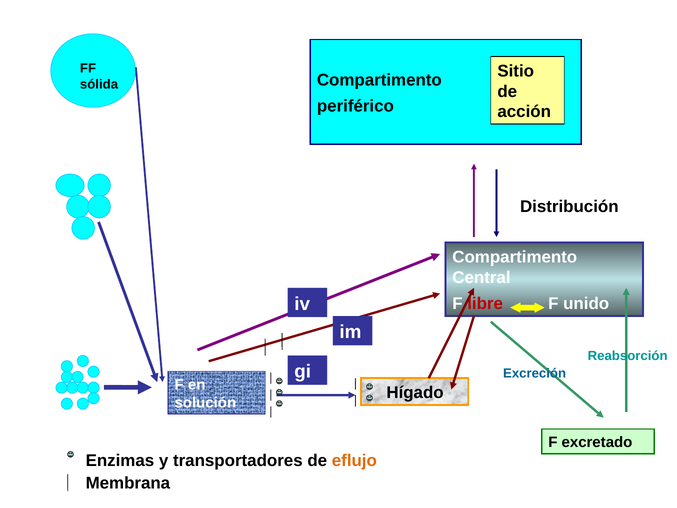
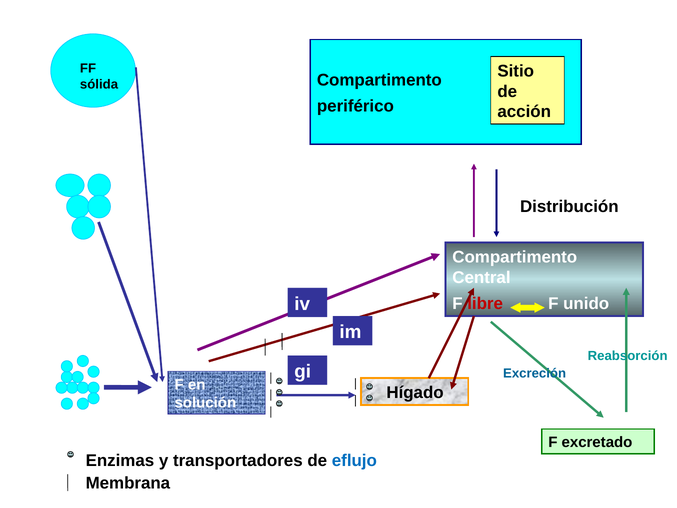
eflujo colour: orange -> blue (354, 460)
